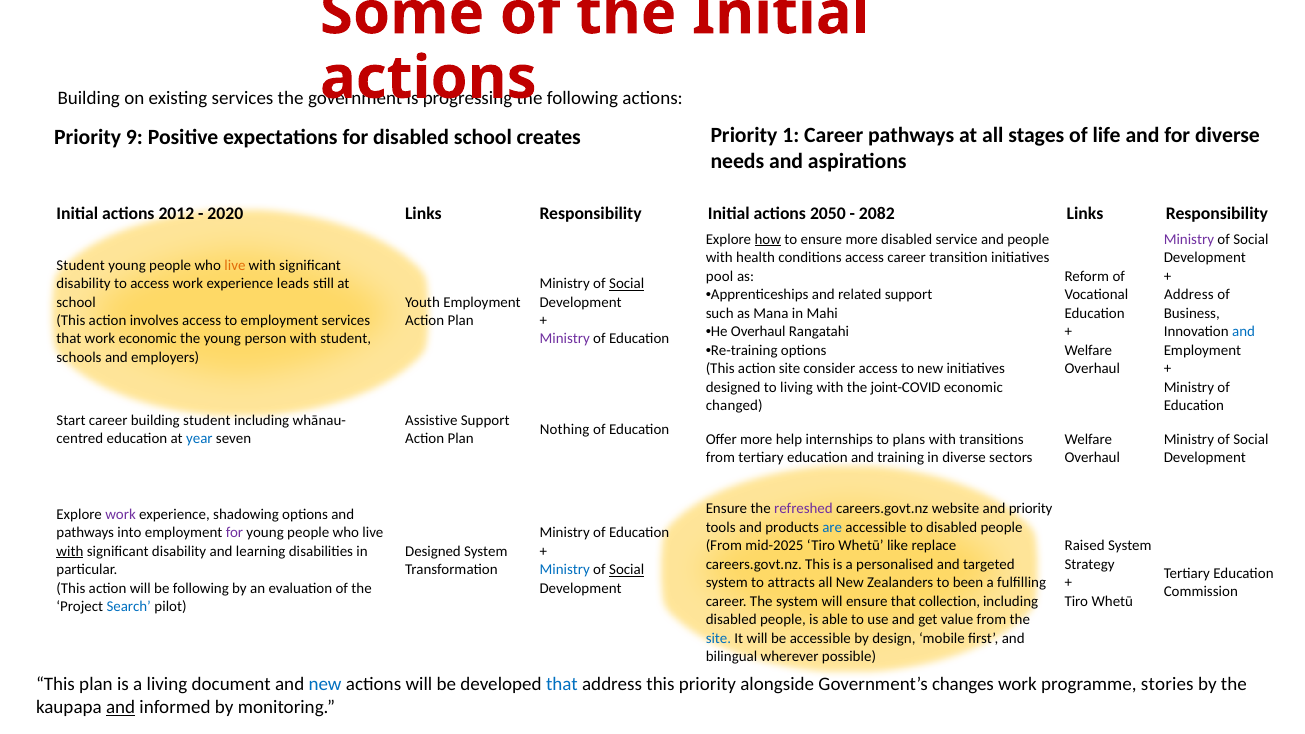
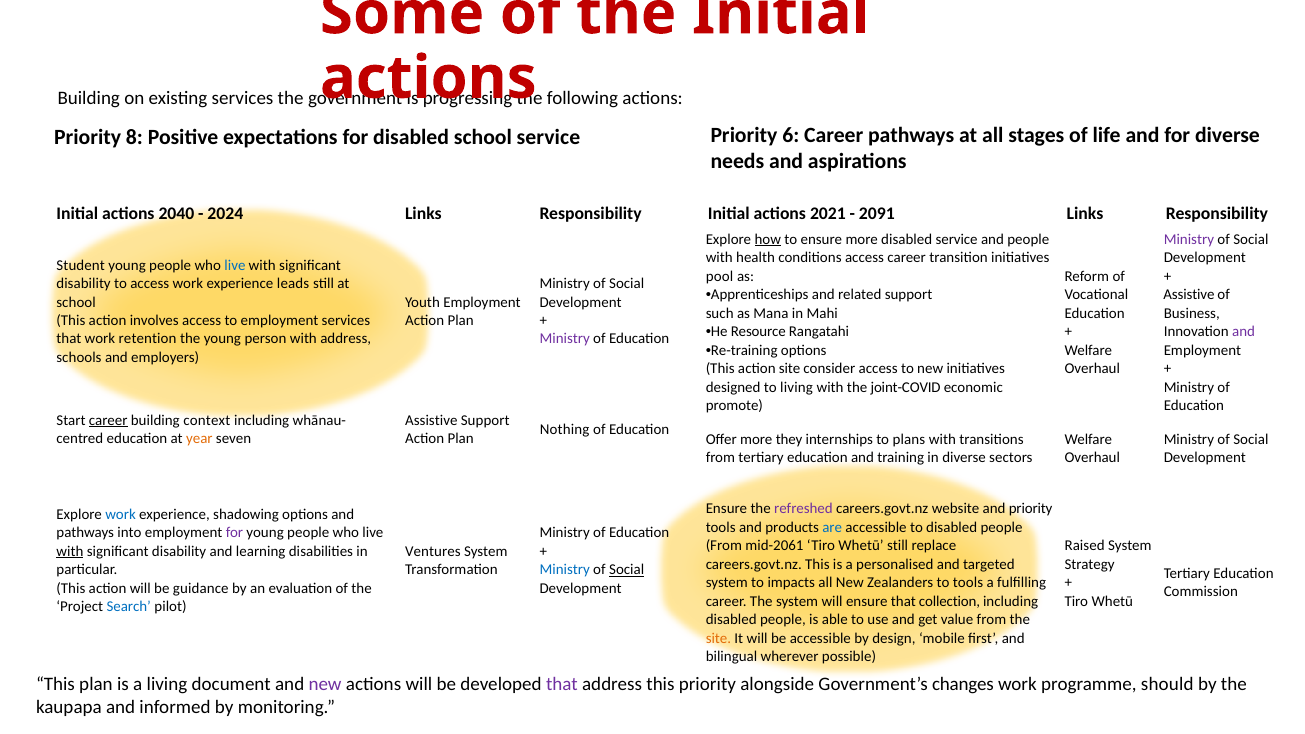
9: 9 -> 8 (134, 138)
school creates: creates -> service (548, 138)
1: 1 -> 6 (791, 135)
2012: 2012 -> 2040 (176, 214)
2020: 2020 -> 2024 (225, 214)
2050: 2050 -> 2021 (828, 214)
2082: 2082 -> 2091 (877, 214)
live colour: orange -> blue (235, 265)
Social underline: present -> none (627, 284)
Address: Address -> Assistive (1189, 295)
He Overhaul: Overhaul -> Resource (758, 332)
and colour: blue -> purple (1244, 332)
work economic: economic -> retention (148, 339)
with student: student -> address (346, 339)
changed: changed -> promote (734, 406)
career underline: none -> present (108, 420)
building student: student -> context (207, 420)
year colour: blue -> orange (199, 439)
help: help -> they (789, 439)
work colour: purple -> blue (121, 515)
mid-2025: mid-2025 -> mid-2061 (774, 546)
Whetū like: like -> still (898, 546)
Designed: Designed -> Ventures (433, 551)
attracts: attracts -> impacts (791, 583)
to been: been -> tools (968, 583)
be following: following -> guidance (201, 588)
site colour: blue -> orange (718, 638)
new colour: blue -> purple (325, 684)
that colour: blue -> purple (562, 684)
stories: stories -> should (1167, 684)
and underline: present -> none (121, 707)
